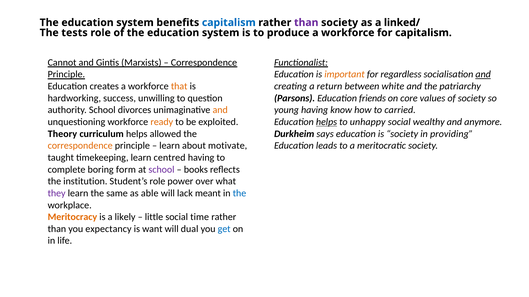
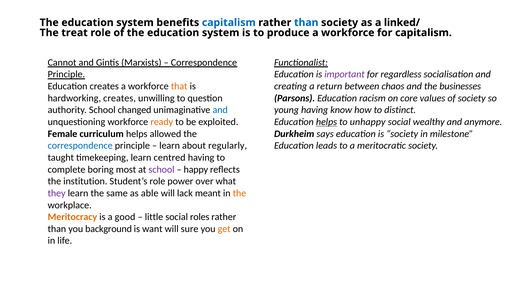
than colour: purple -> blue (306, 23)
tests: tests -> treat (75, 33)
important colour: orange -> purple (345, 75)
and underline: present -> none (483, 75)
white: white -> chaos (393, 86)
patriarchy: patriarchy -> businesses (460, 86)
hardworking success: success -> creates (120, 98)
friends: friends -> racism (372, 98)
divorces: divorces -> changed (135, 110)
and colour: orange -> blue (220, 110)
carried: carried -> distinct (400, 110)
Theory: Theory -> Female (62, 134)
providing: providing -> milestone (452, 134)
correspondence colour: orange -> blue (80, 146)
motivate: motivate -> regularly (228, 146)
form: form -> most (126, 170)
books: books -> happy (196, 170)
the colour: blue -> orange (239, 194)
likely: likely -> good (125, 217)
time: time -> roles (200, 217)
expectancy: expectancy -> background (109, 229)
dual: dual -> sure (190, 229)
get colour: blue -> orange (224, 229)
